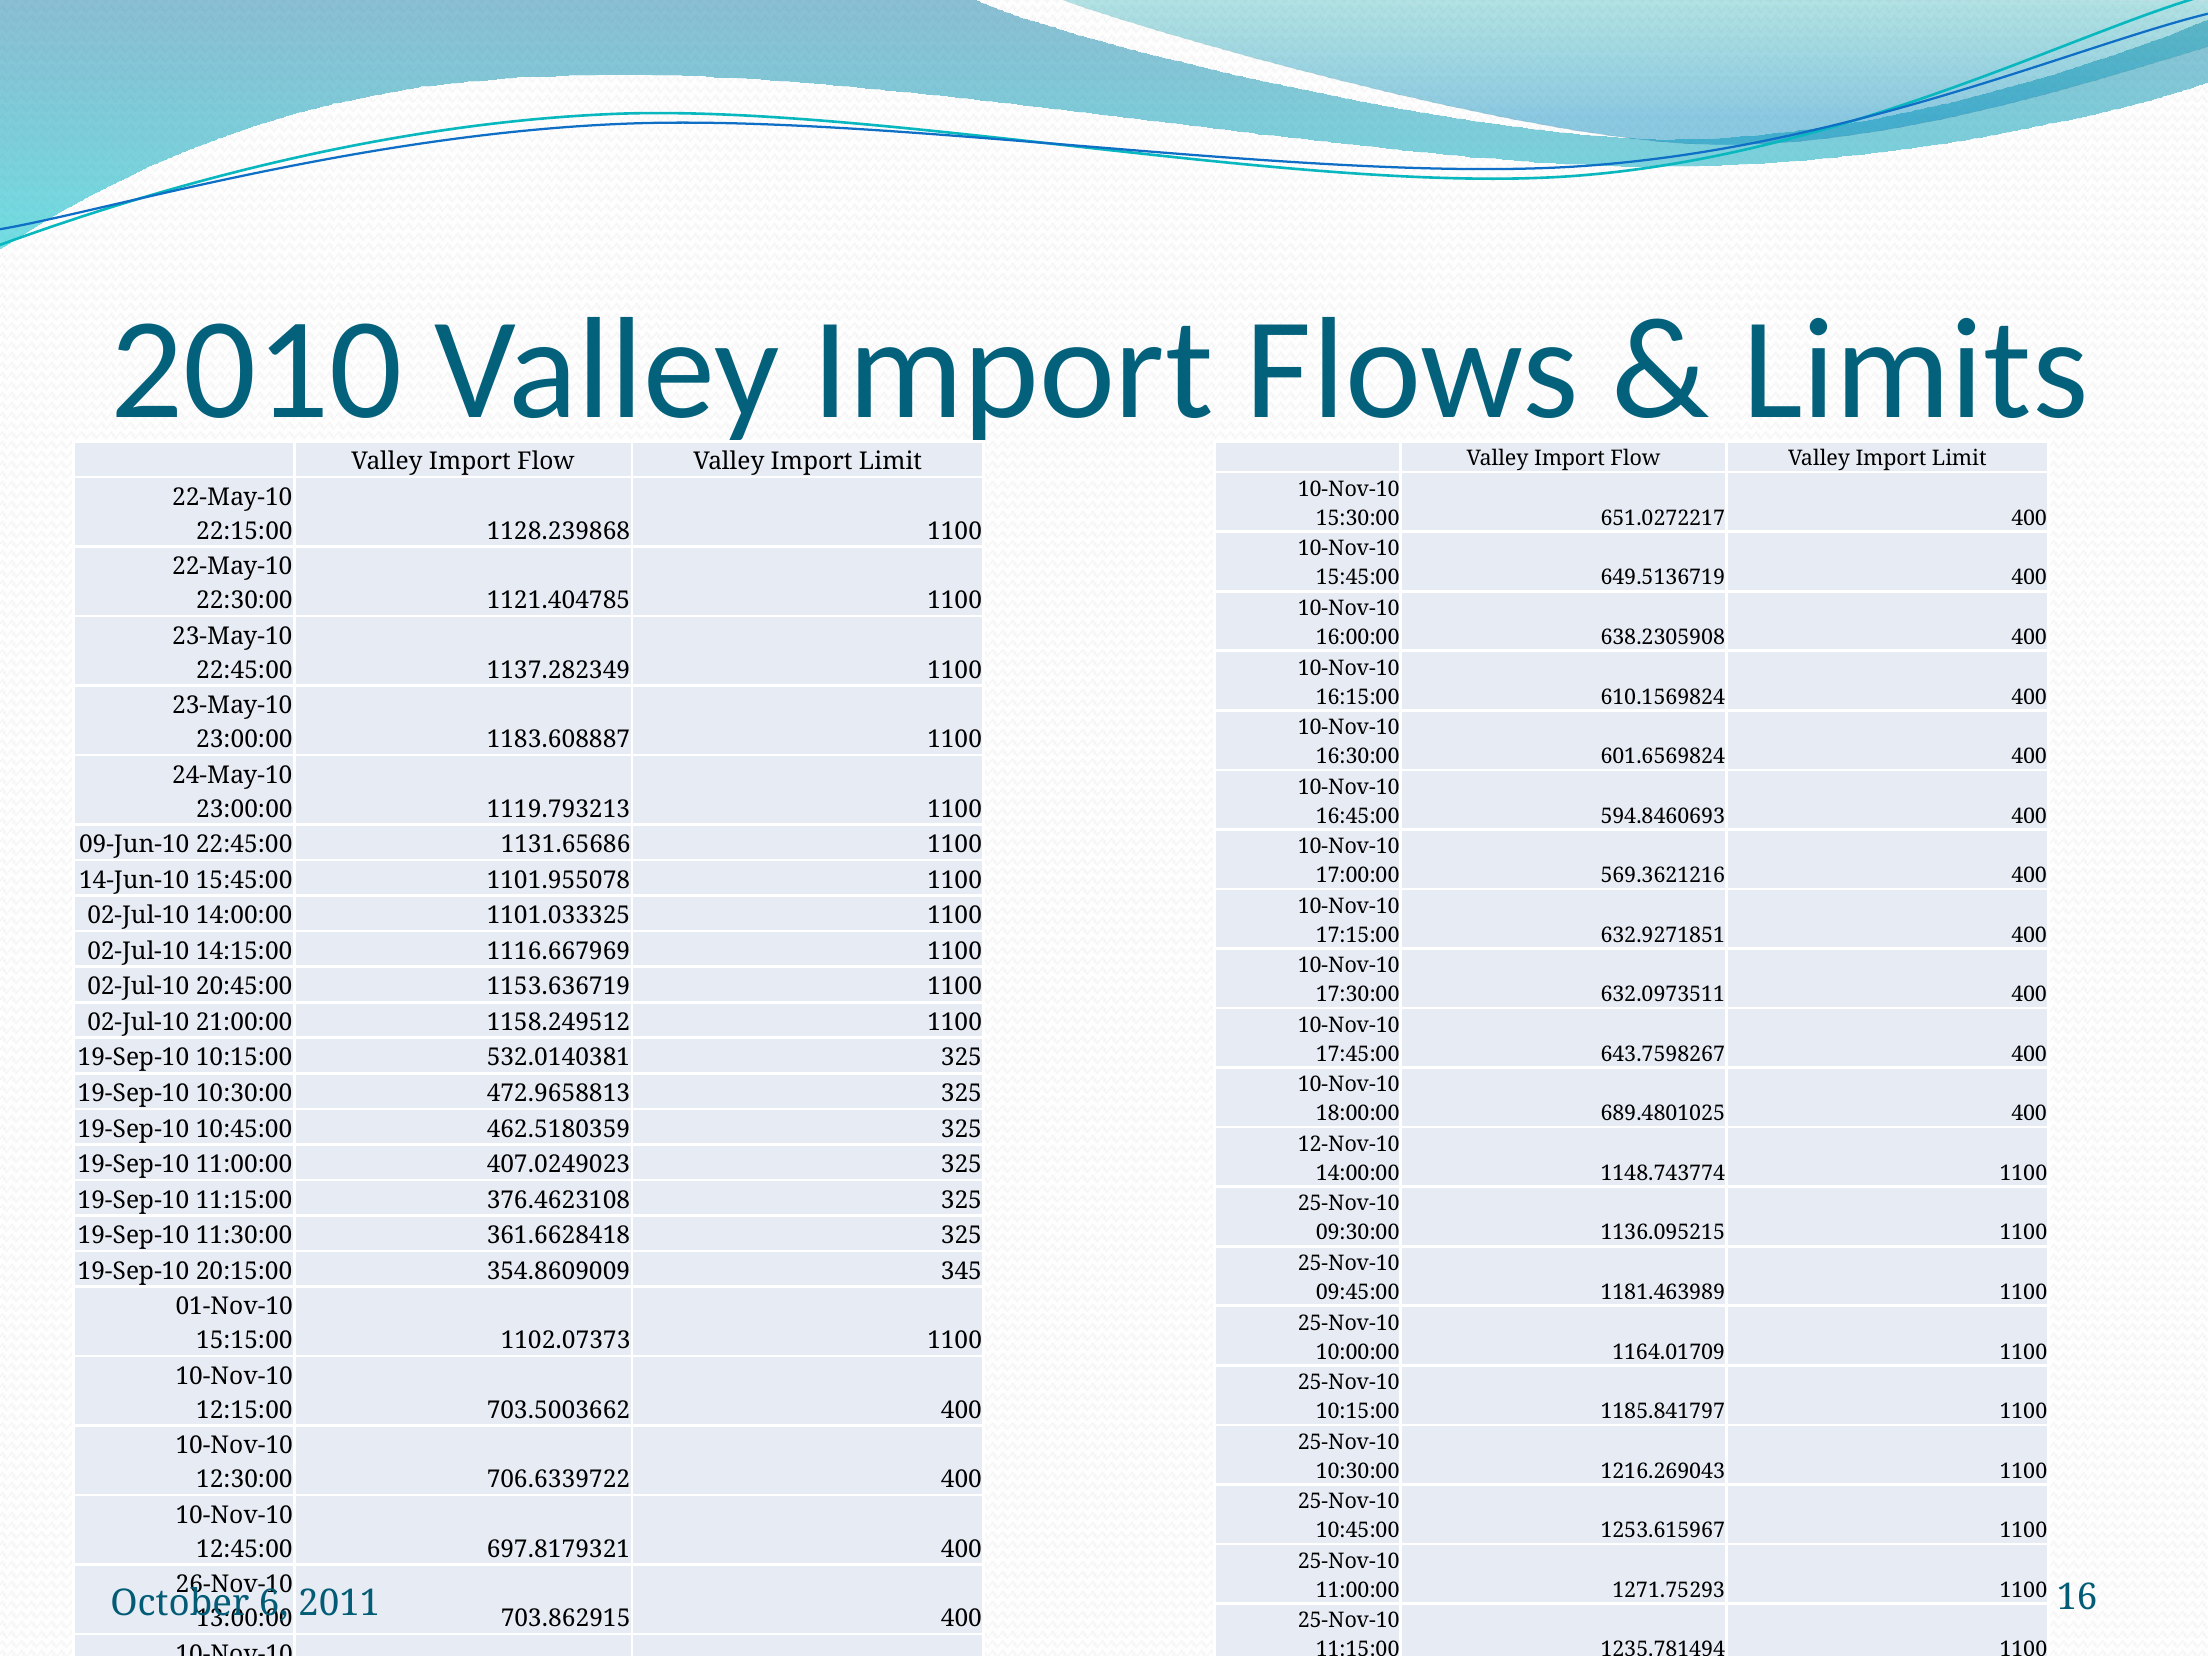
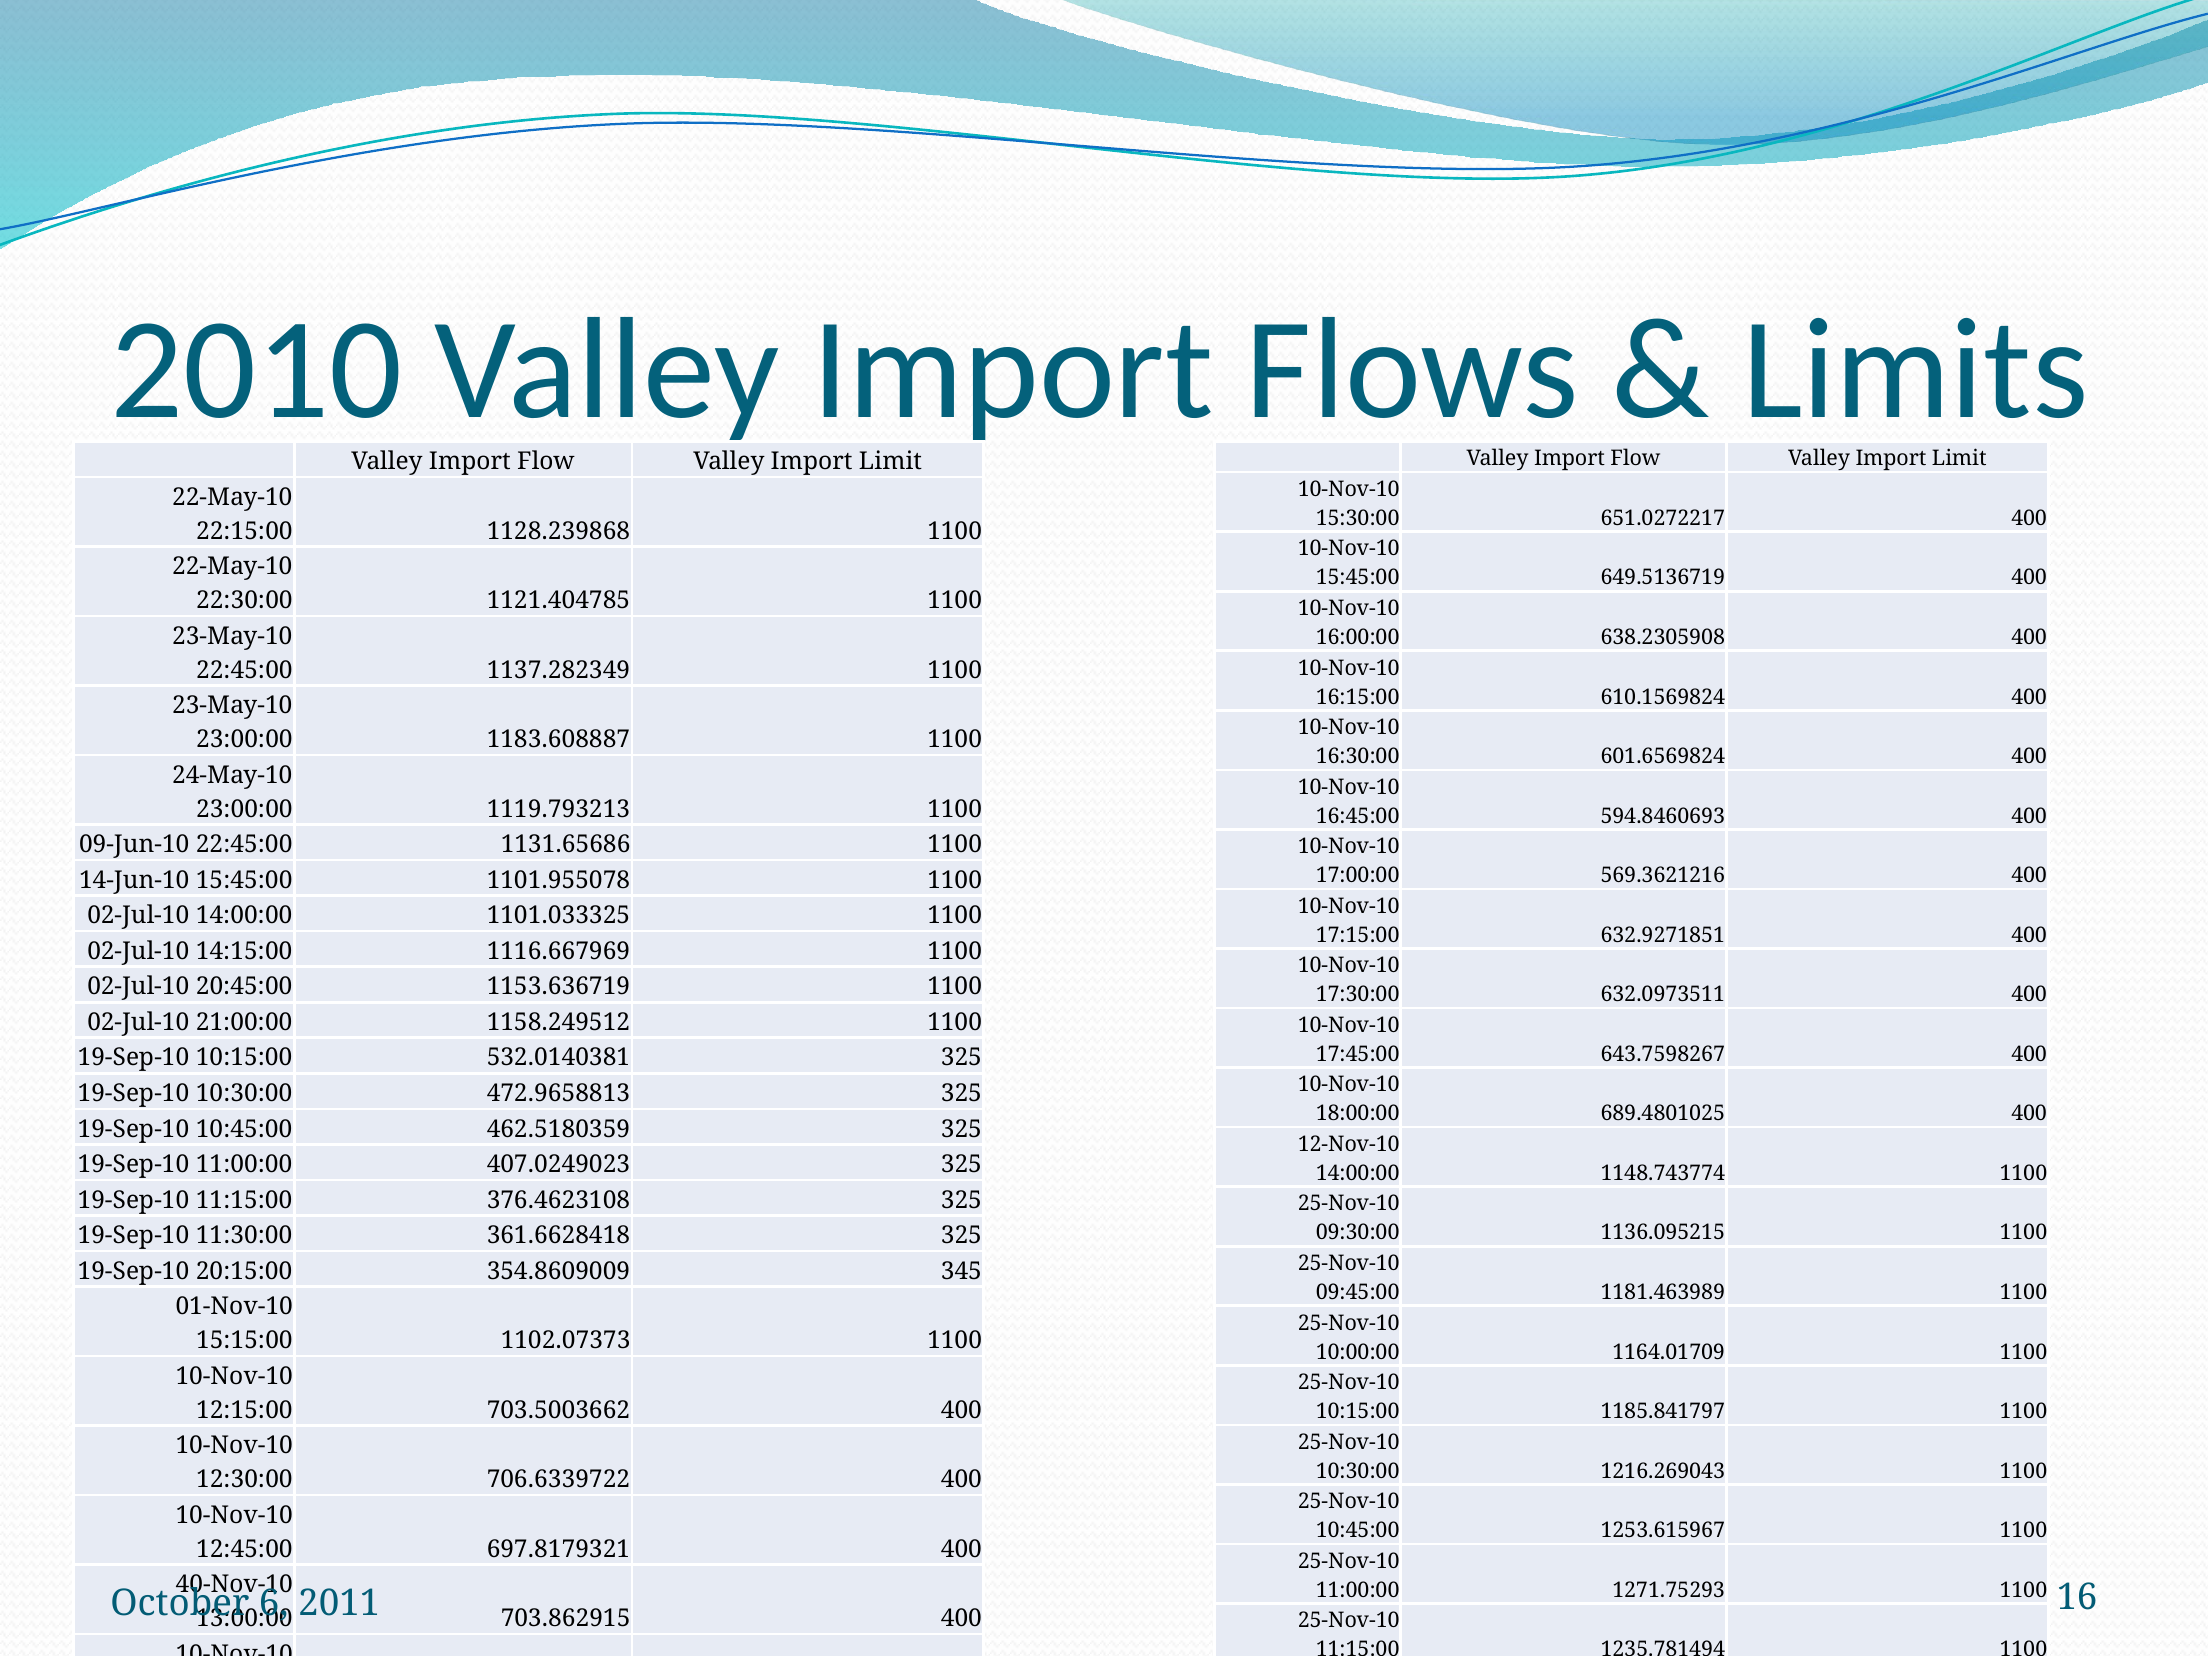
26-Nov-10: 26-Nov-10 -> 40-Nov-10 (234, 1585)
